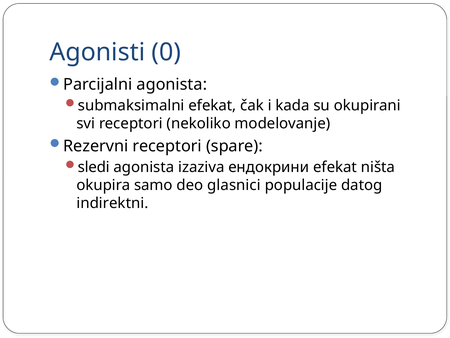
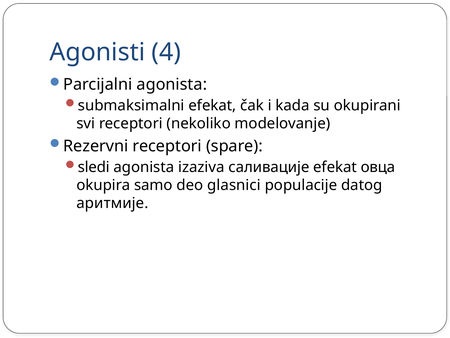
0: 0 -> 4 (166, 52)
ендокрини: ендокрини -> саливације (269, 167)
ništa: ništa -> овца (378, 167)
indirektni: indirektni -> аритмије (112, 203)
